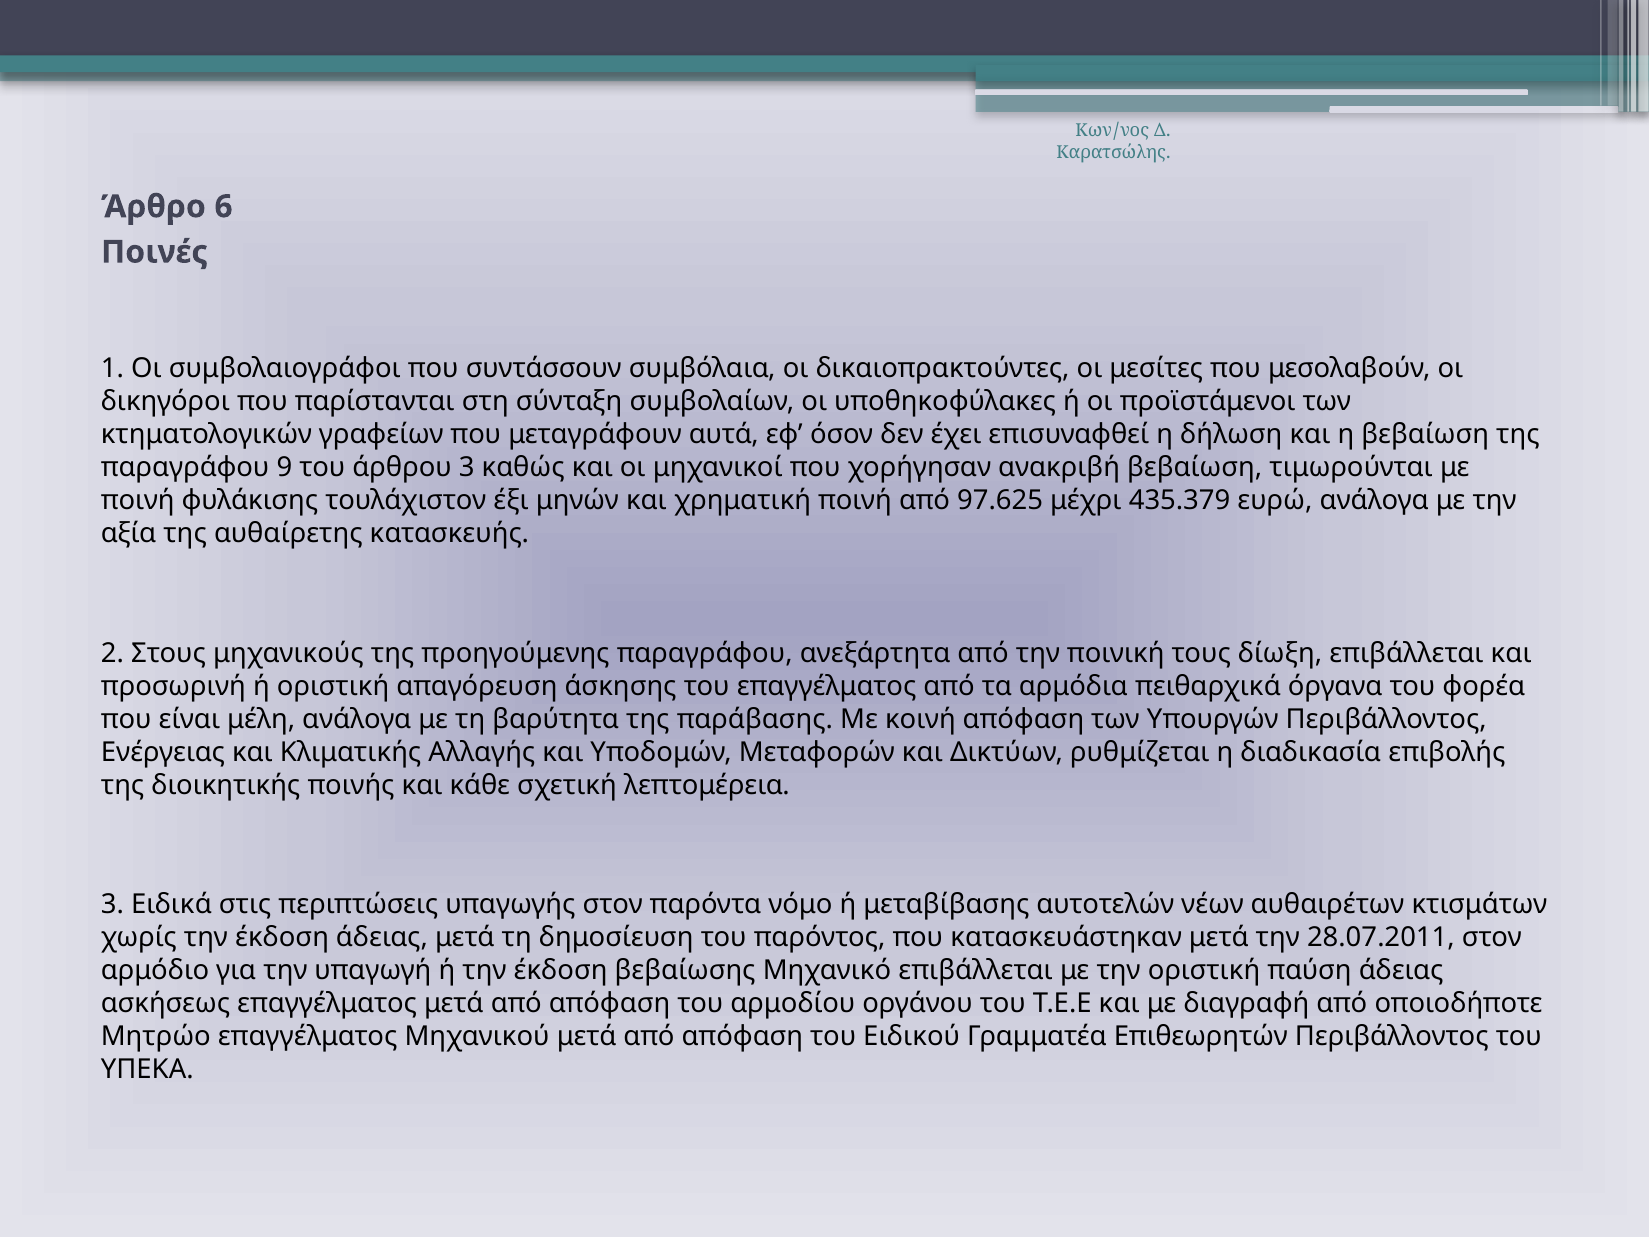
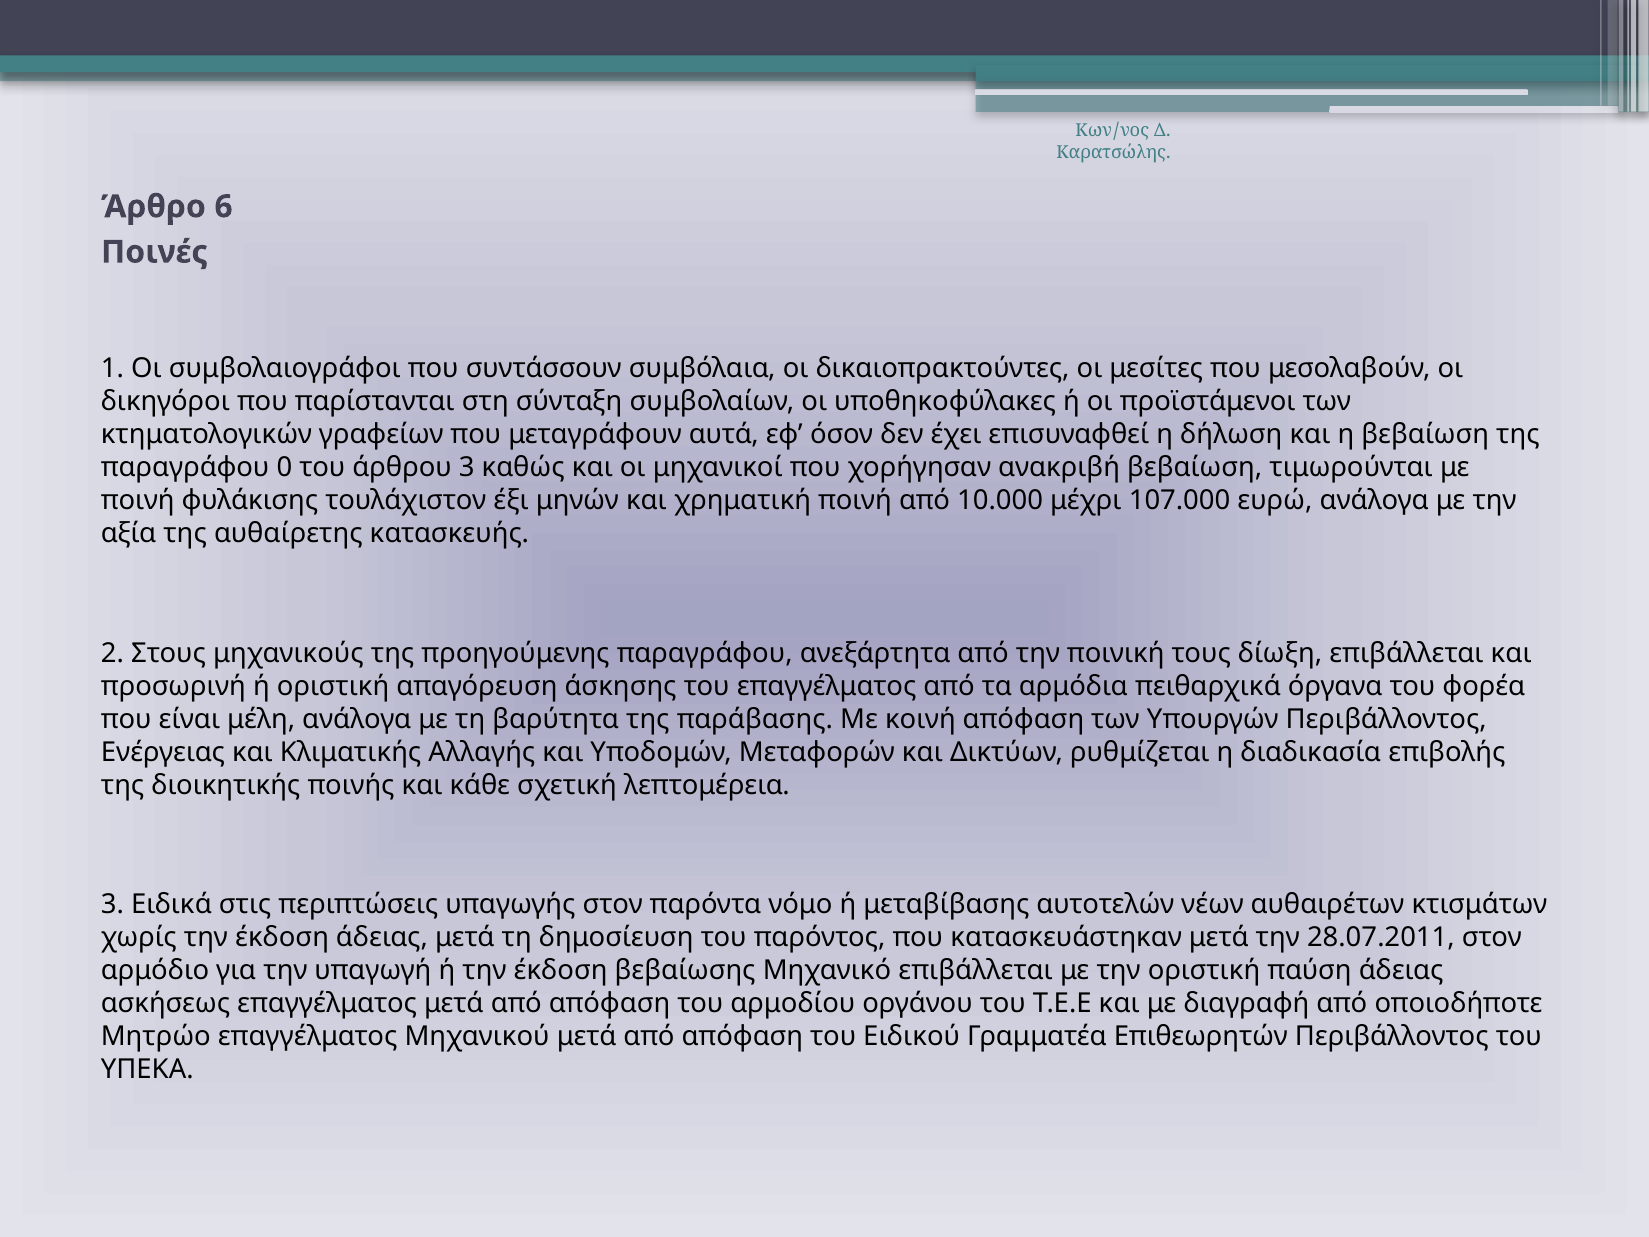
9: 9 -> 0 (284, 467)
97.625: 97.625 -> 10.000 (1000, 500)
435.379: 435.379 -> 107.000 (1180, 500)
